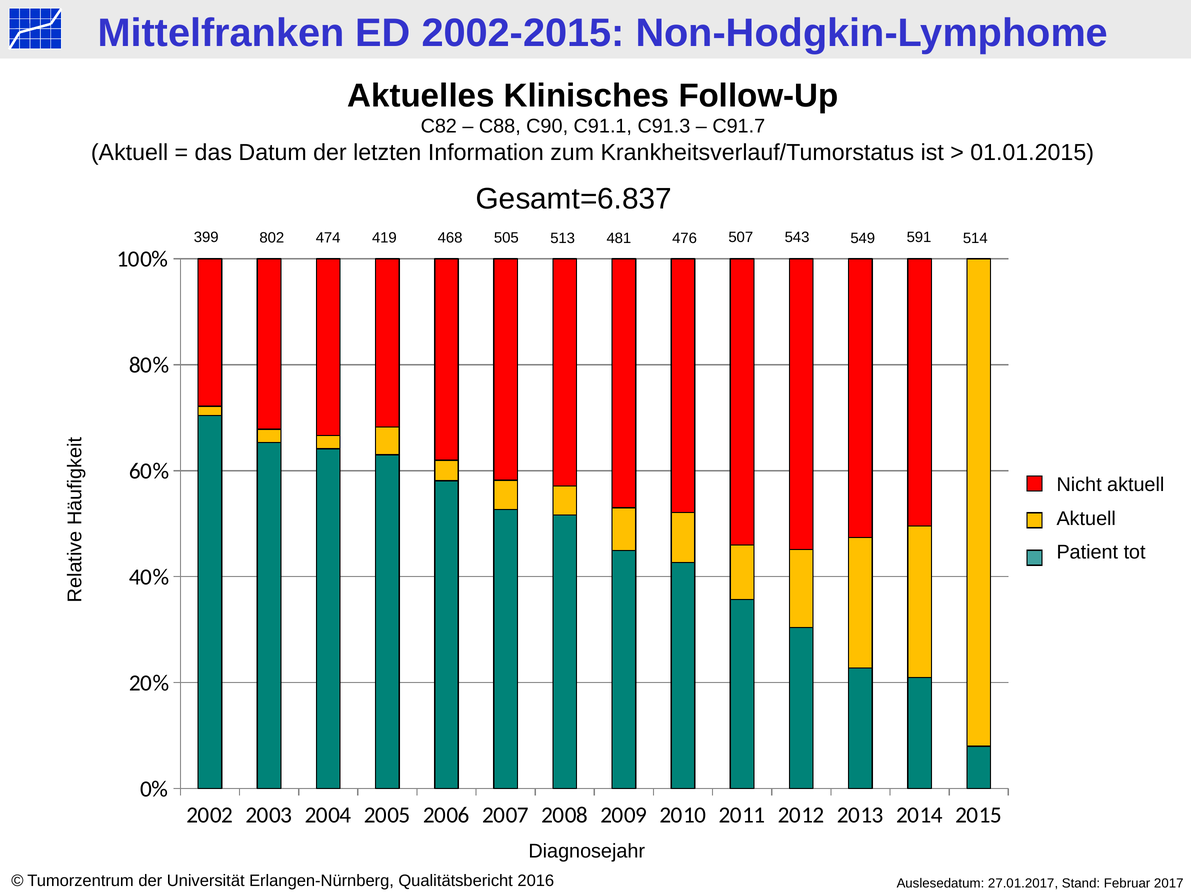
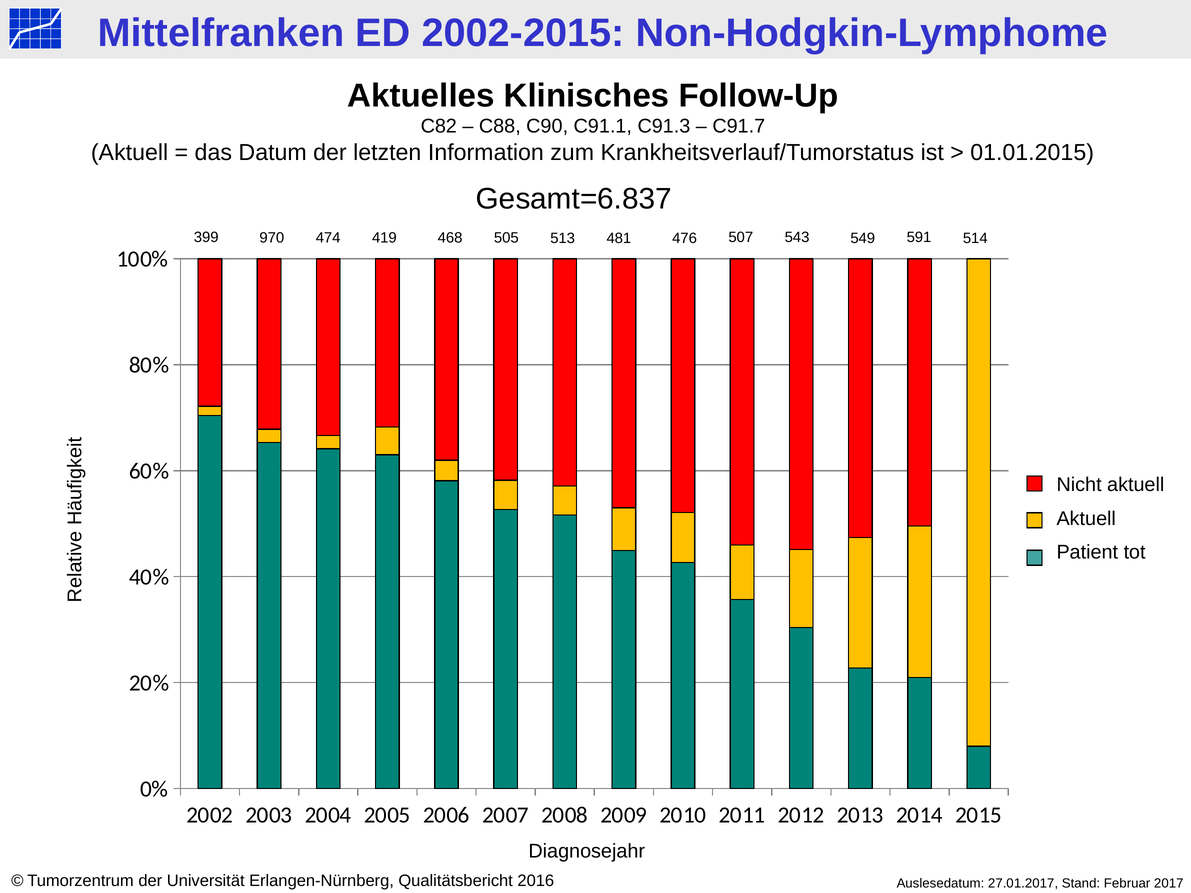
802: 802 -> 970 (272, 238)
